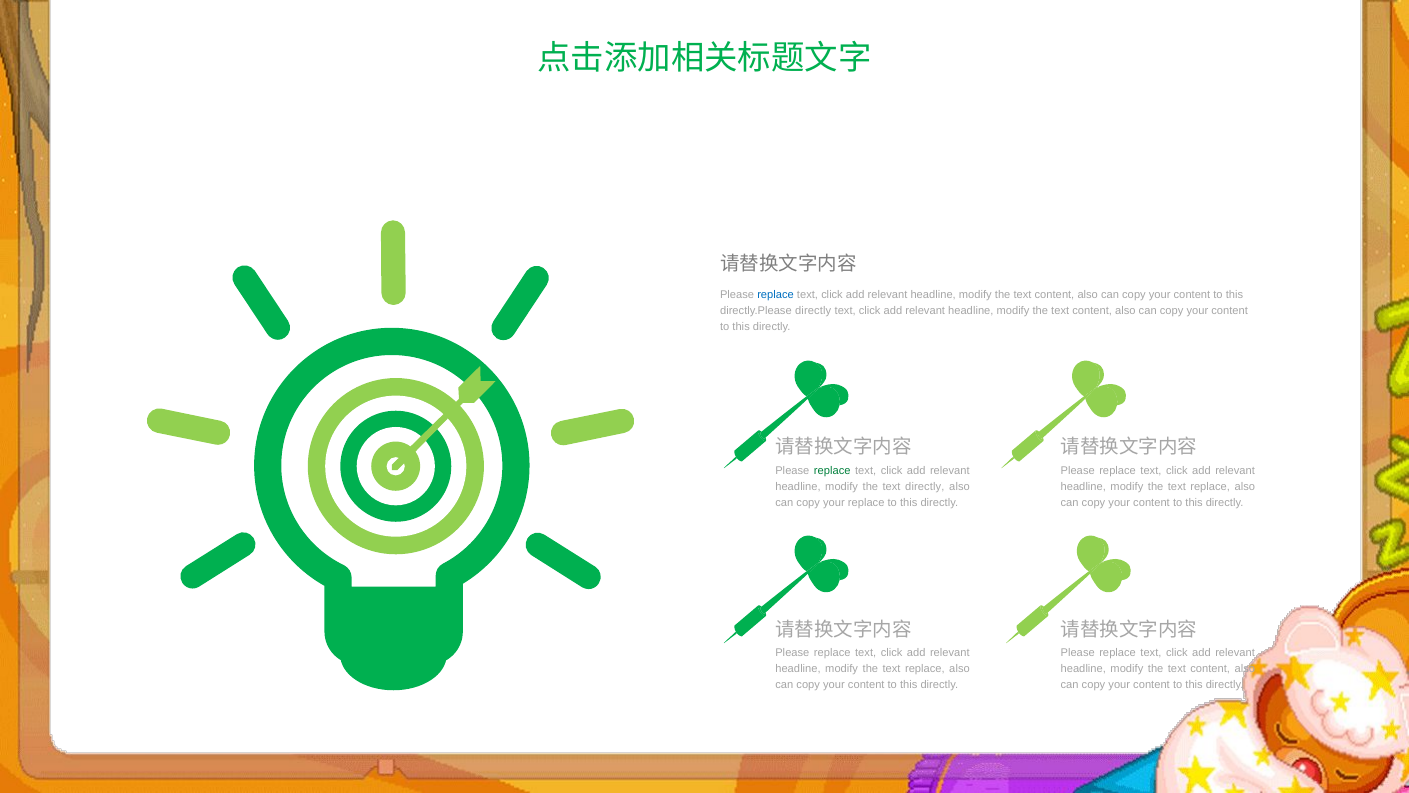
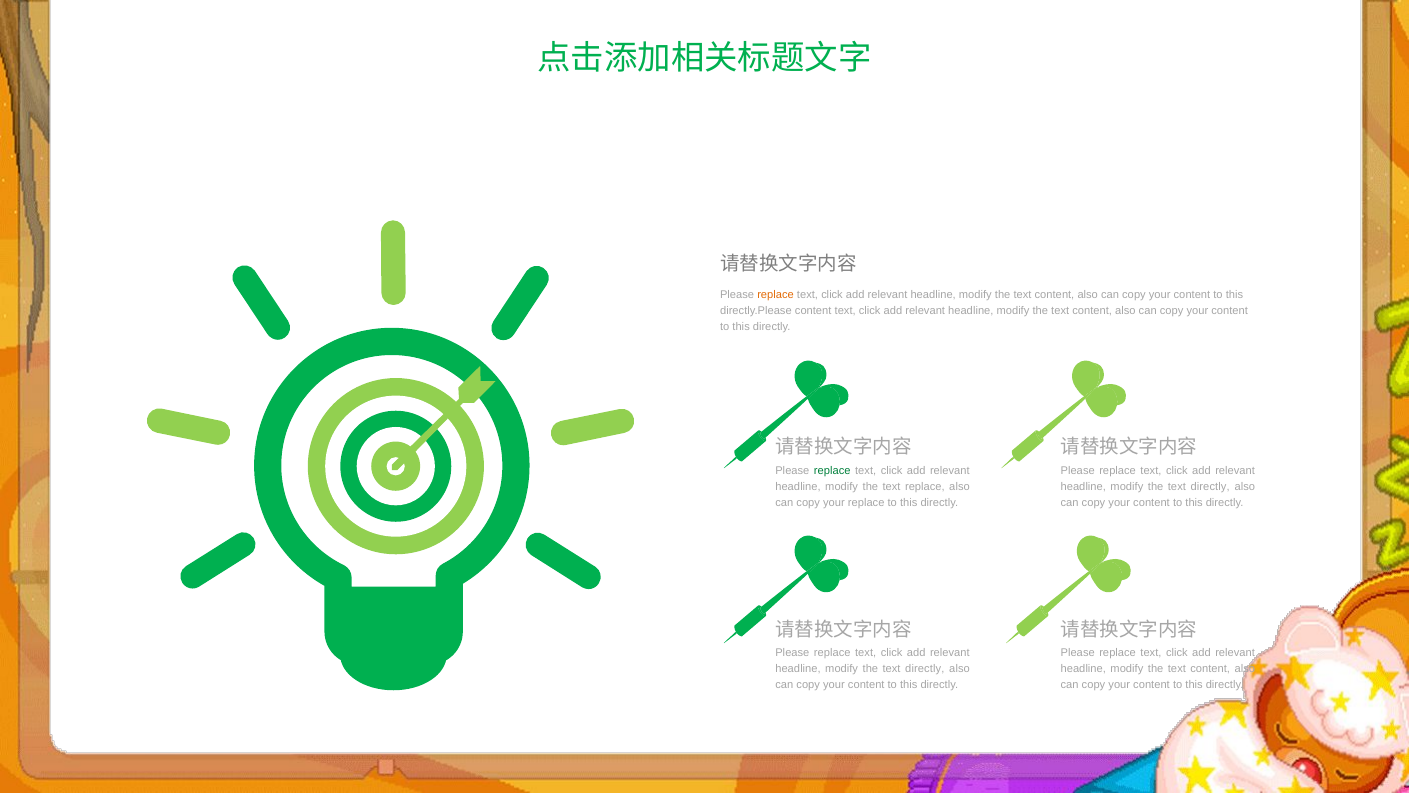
replace colour: blue -> orange (776, 294)
directly.Please directly: directly -> content (813, 310)
text directly: directly -> replace (925, 486)
replace: replace -> directly (1210, 486)
replace: replace -> directly (925, 669)
